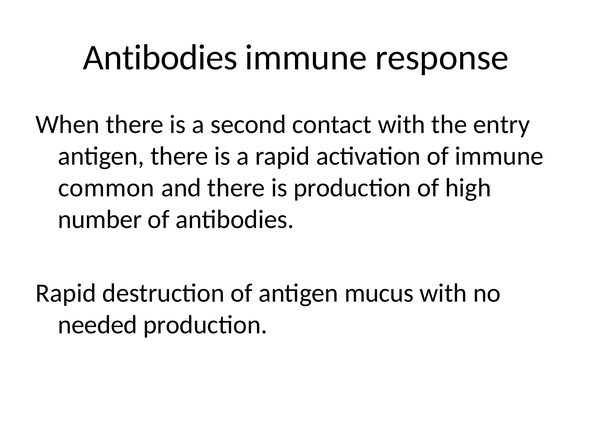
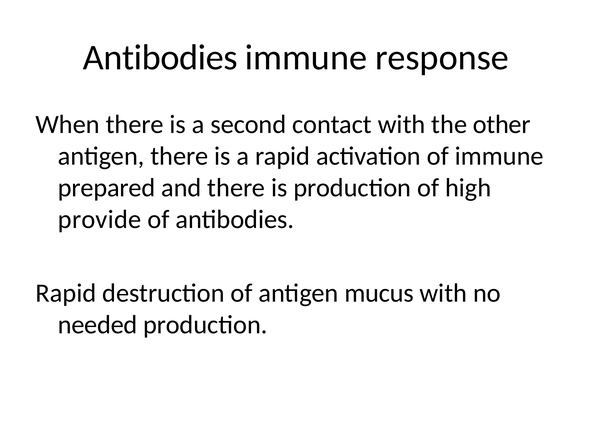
entry: entry -> other (502, 124)
common: common -> prepared (107, 188)
number: number -> provide (100, 219)
